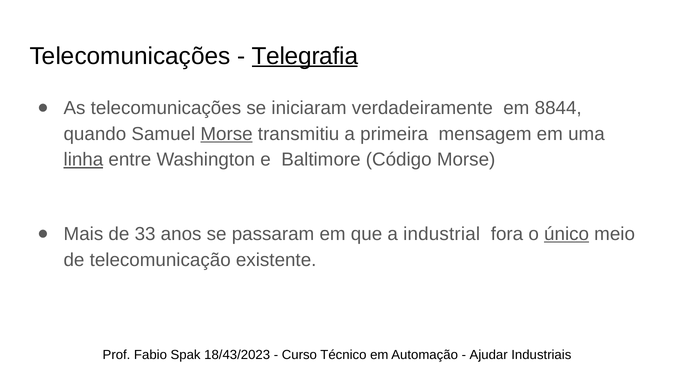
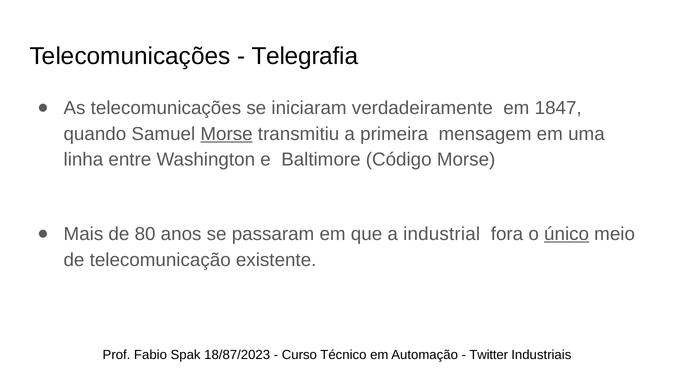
Telegrafia underline: present -> none (305, 56)
8844: 8844 -> 1847 (558, 108)
linha underline: present -> none (83, 160)
33: 33 -> 80 (145, 234)
18/43/2023: 18/43/2023 -> 18/87/2023 (237, 355)
Ajudar: Ajudar -> Twitter (489, 355)
